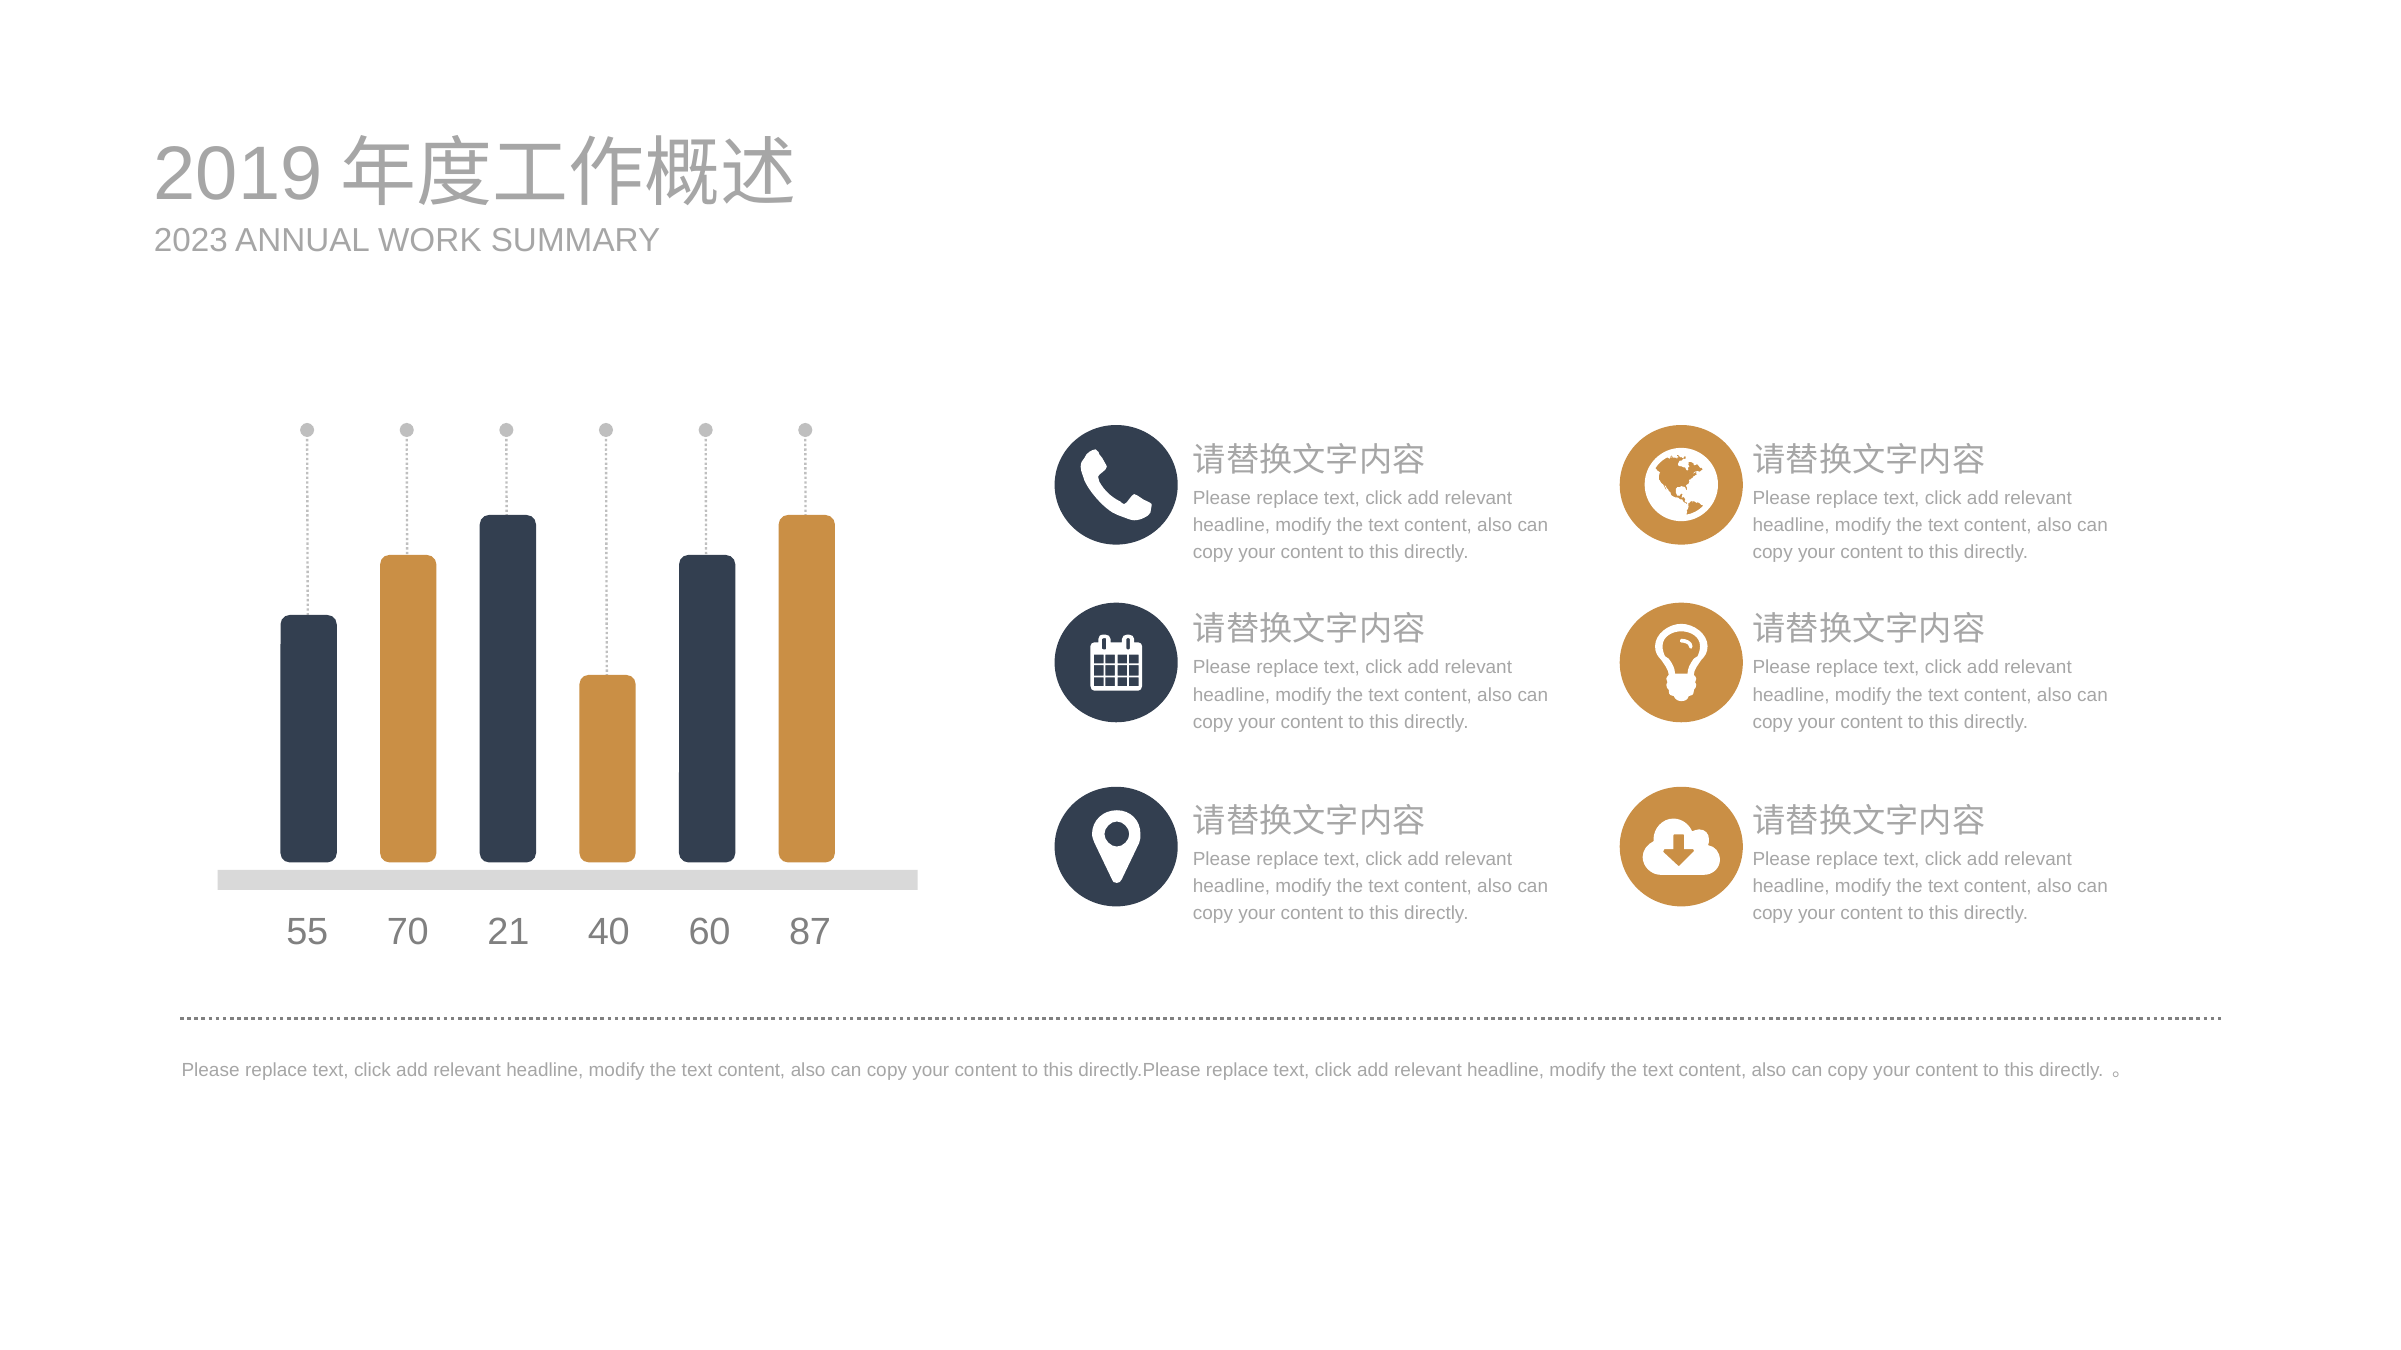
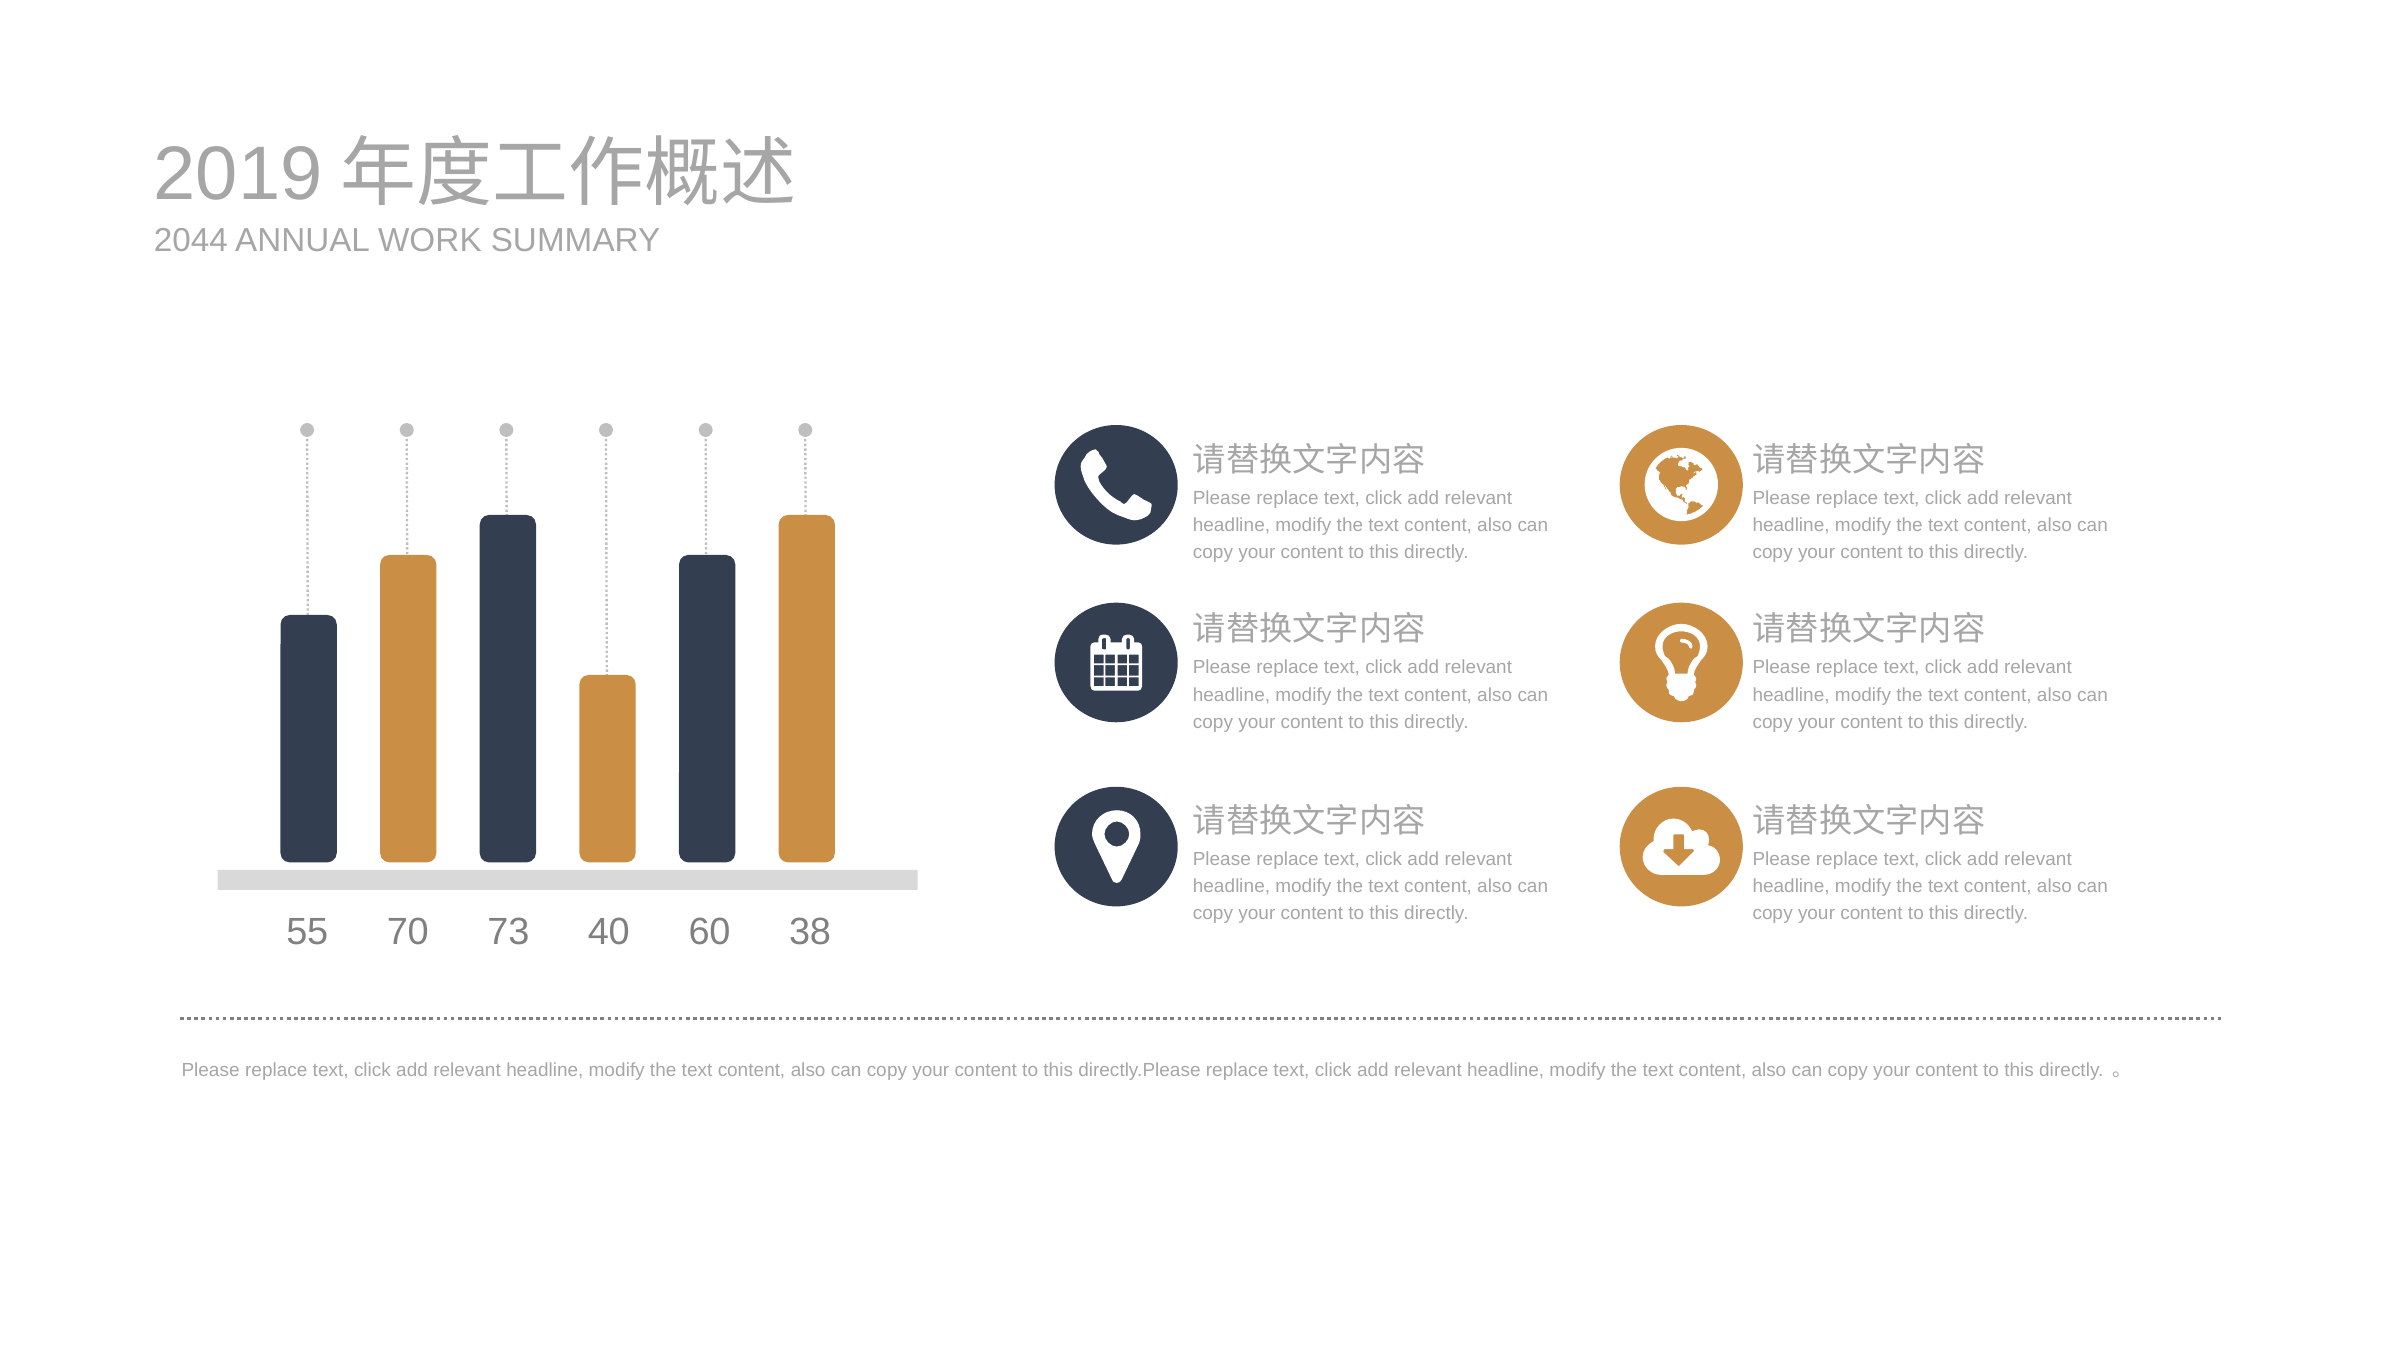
2023: 2023 -> 2044 (191, 241)
21: 21 -> 73 (508, 933)
87: 87 -> 38 (810, 933)
